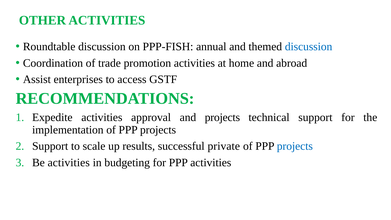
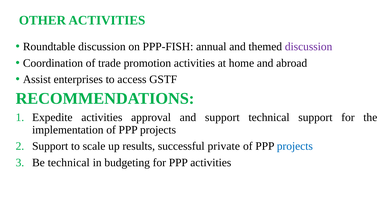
discussion colour: blue -> purple (309, 47)
and projects: projects -> support (222, 117)
Be activities: activities -> technical (69, 162)
